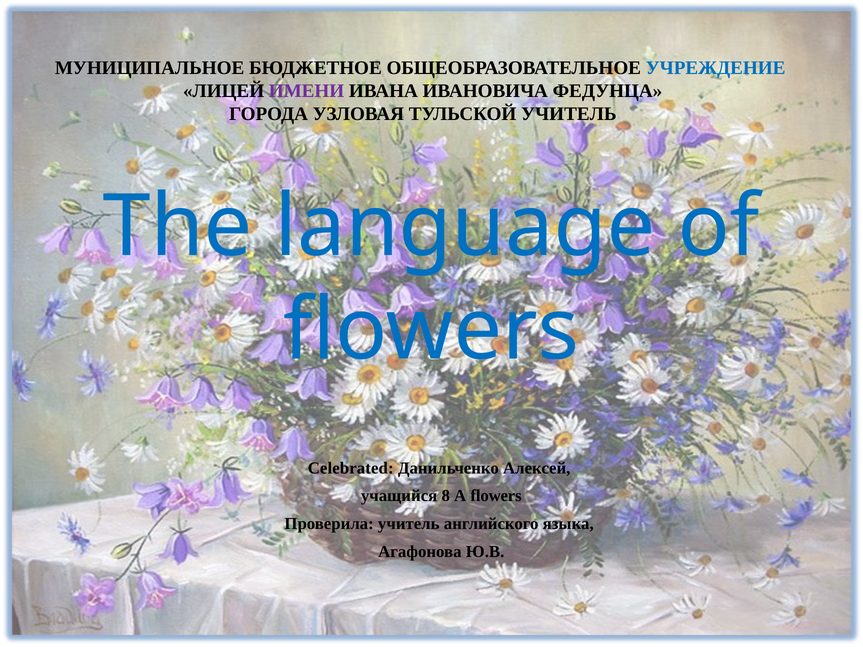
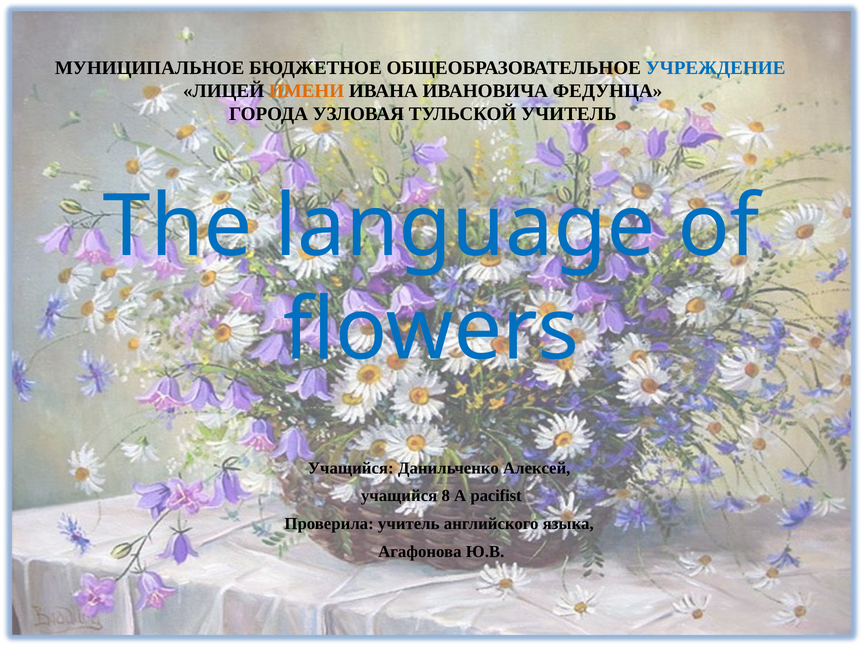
ИМЕНИ colour: purple -> orange (307, 91)
Celebrated: Celebrated -> Учащийся (351, 468)
А flowers: flowers -> pacifist (496, 496)
